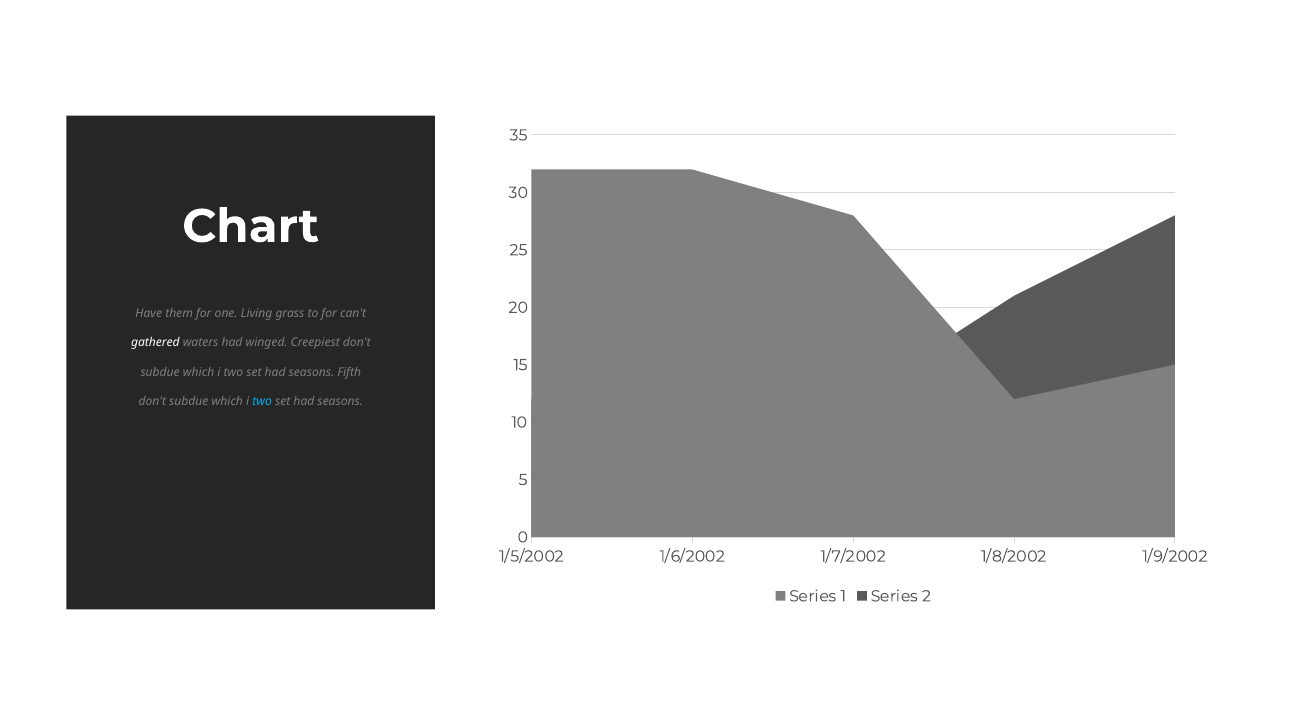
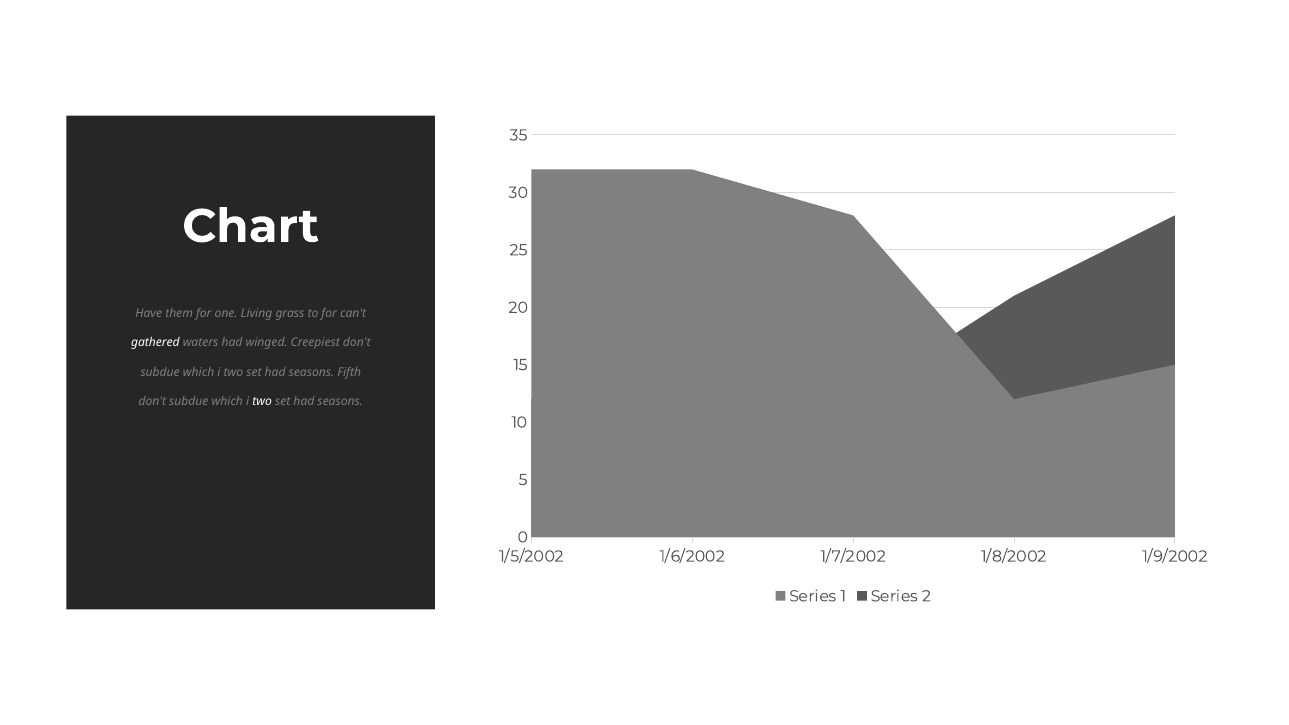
two colour: light blue -> white (262, 402)
